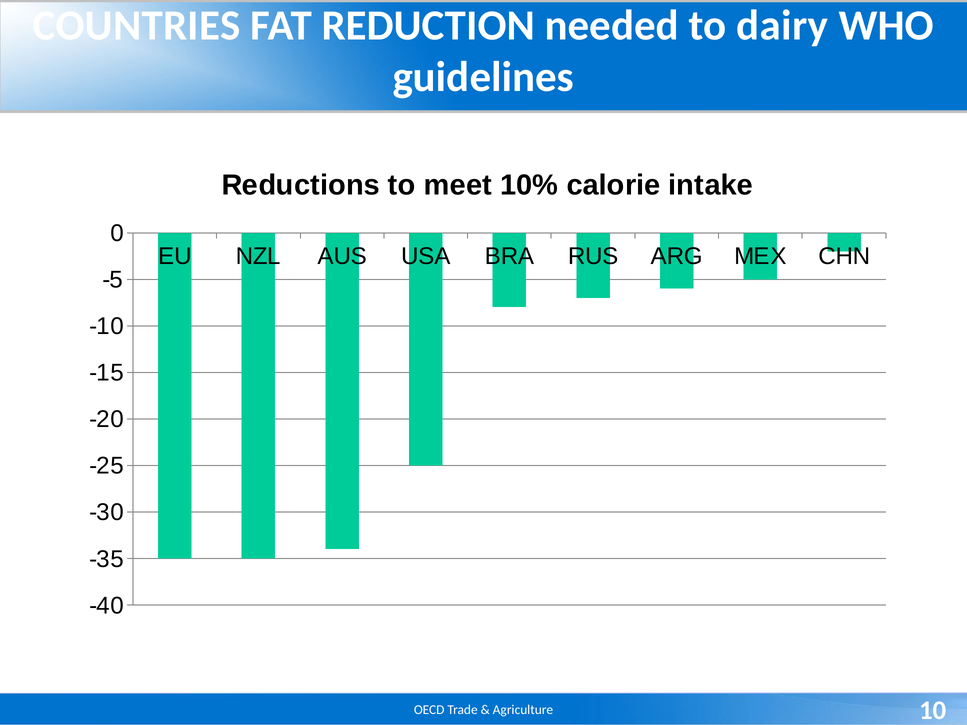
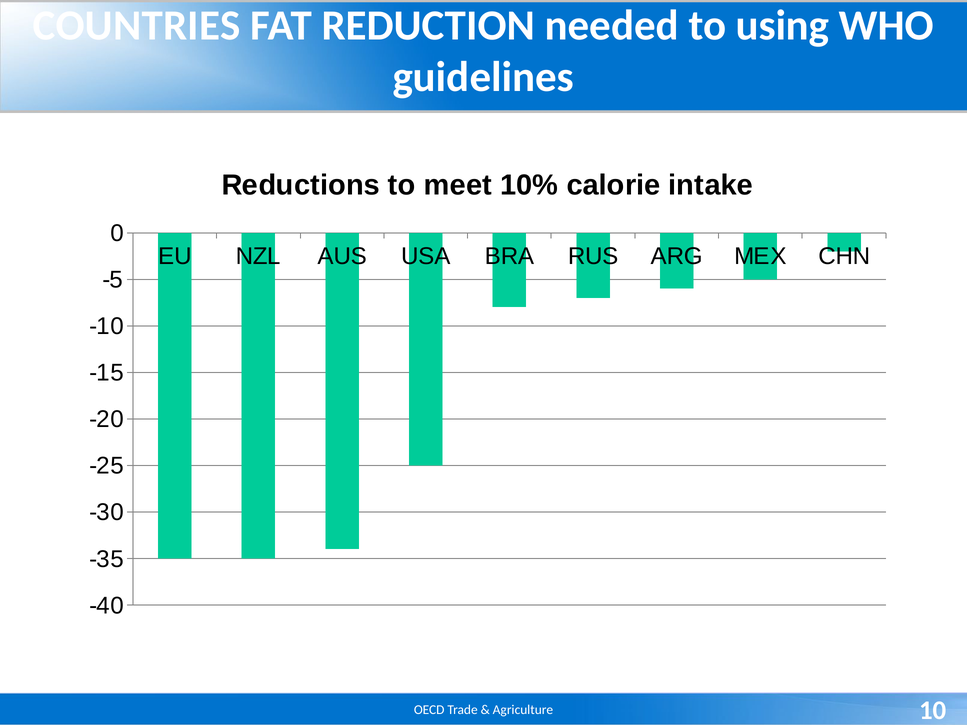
dairy: dairy -> using (783, 26)
